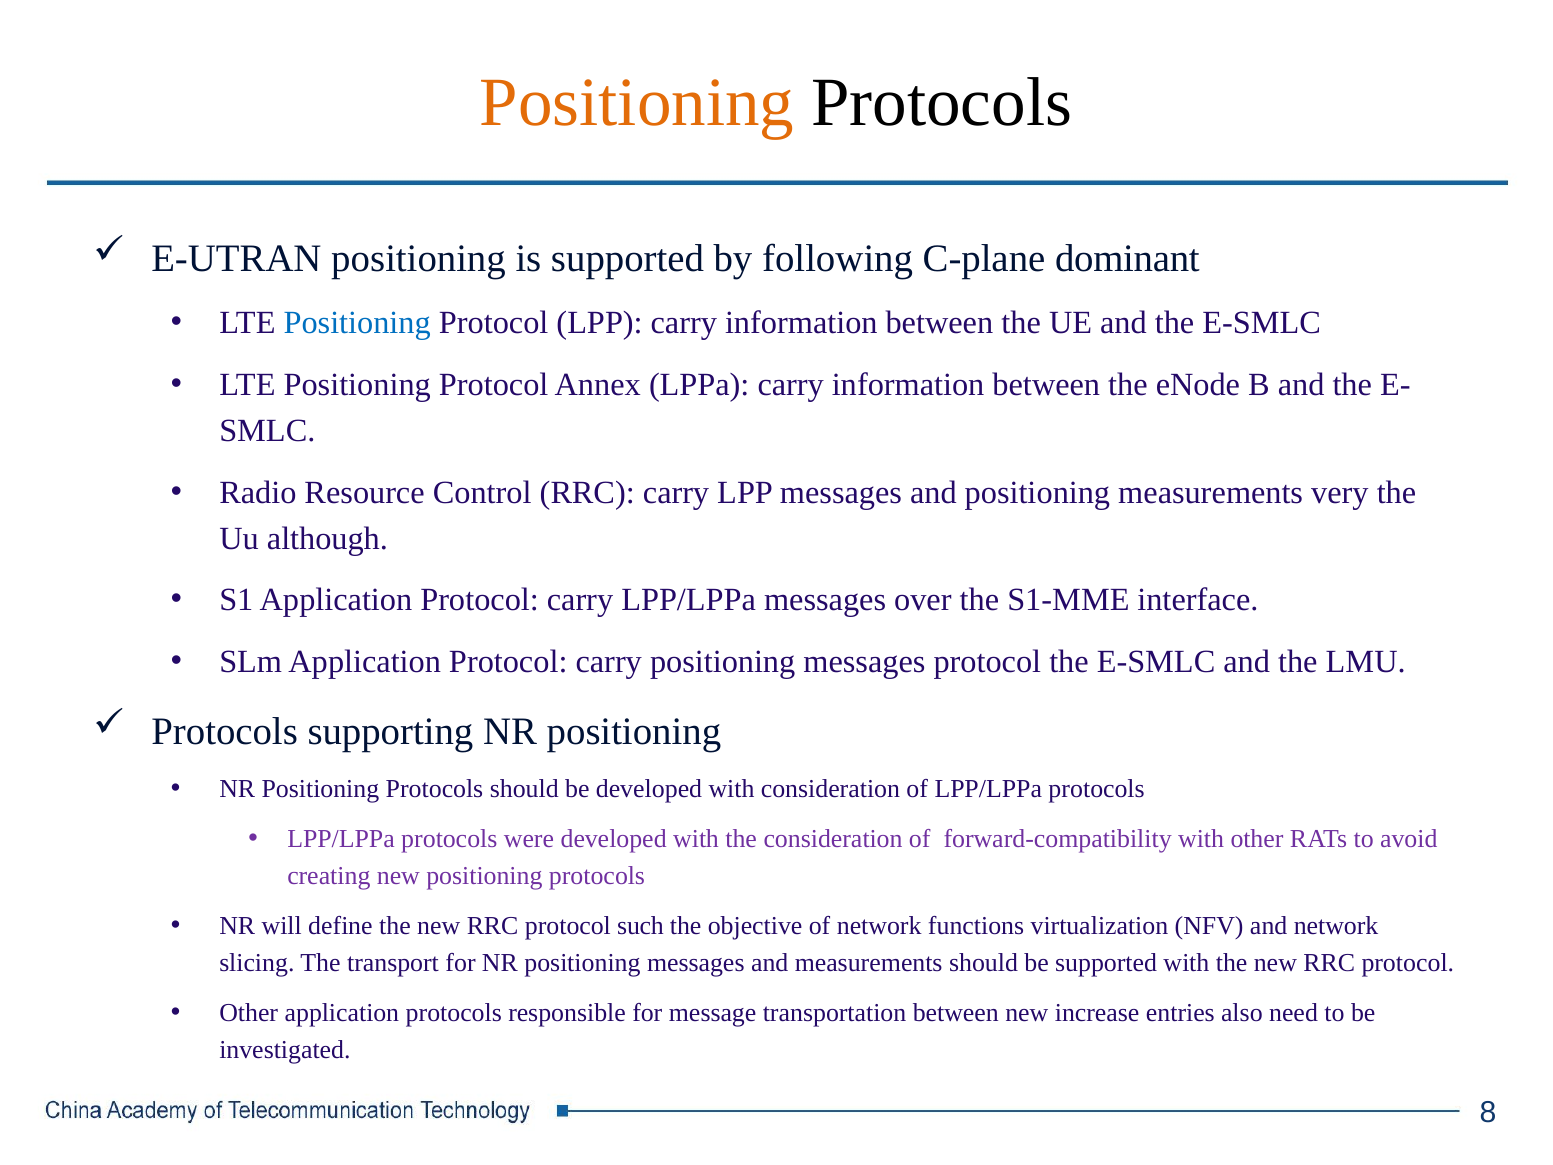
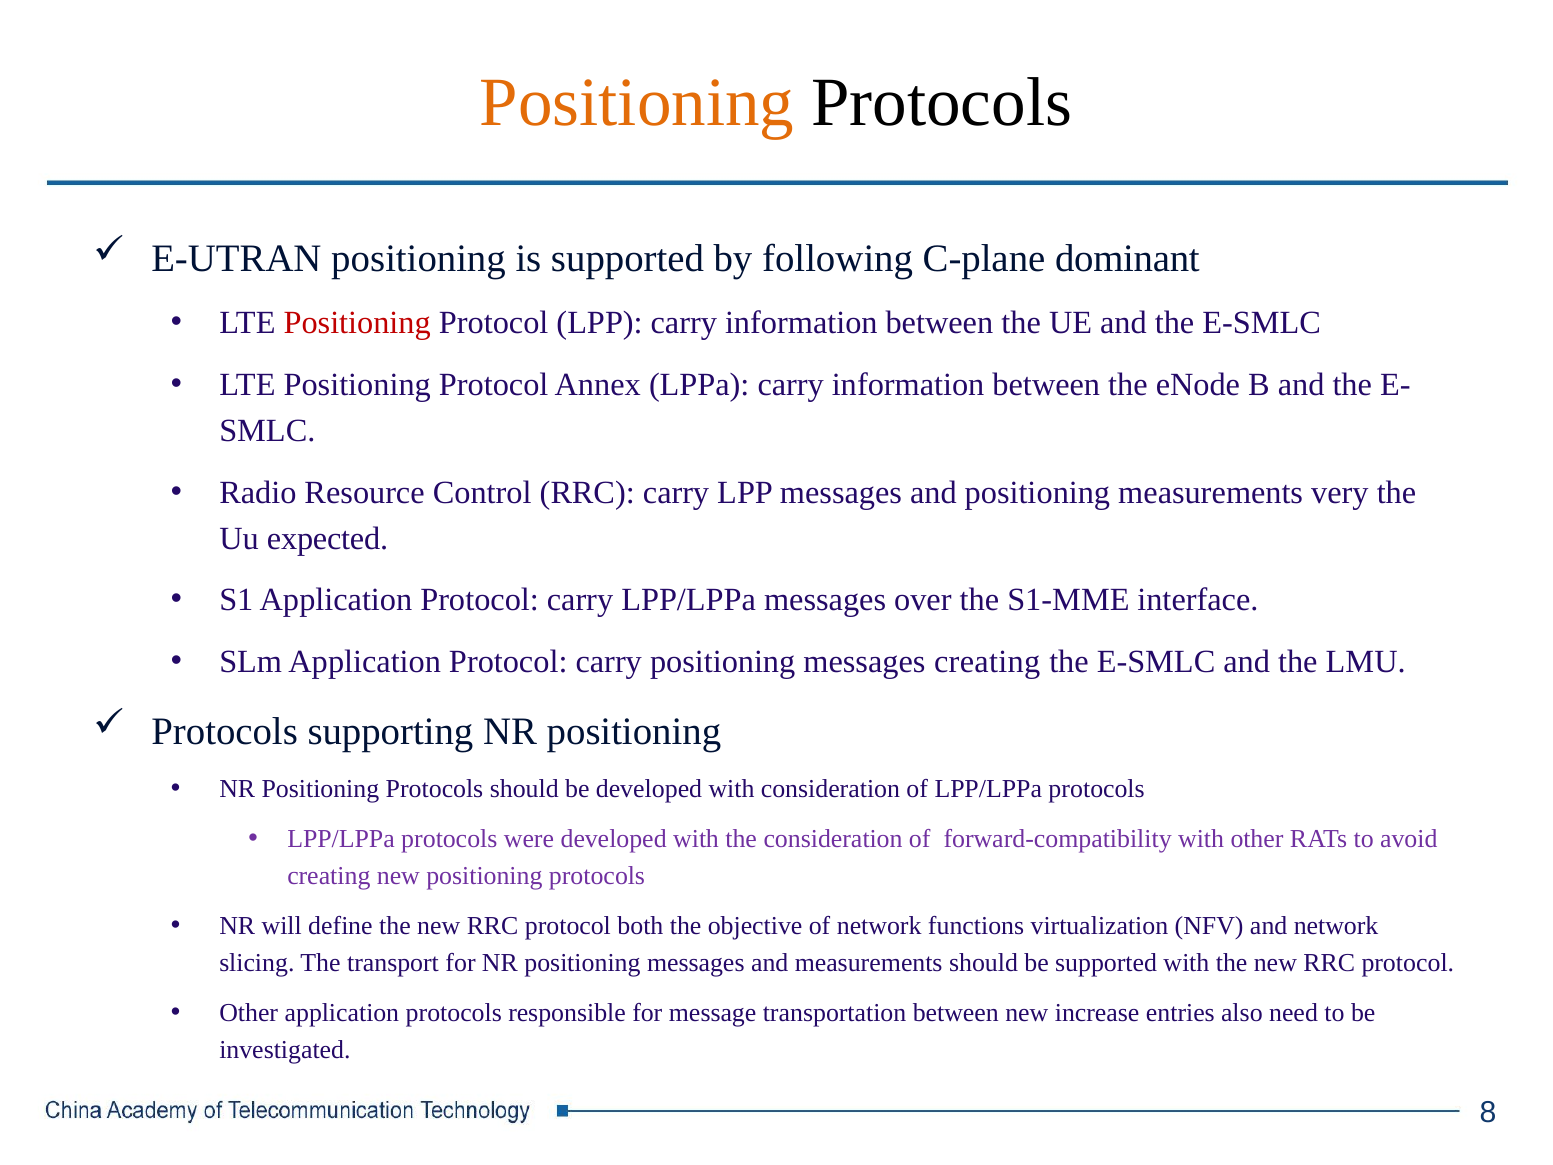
Positioning colour: blue -> red (357, 323)
although: although -> expected (328, 539)
messages protocol: protocol -> creating (987, 661)
such: such -> both (640, 925)
